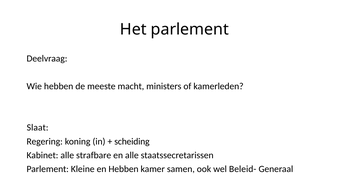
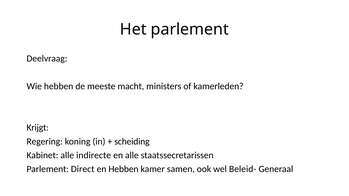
Slaat: Slaat -> Krijgt (38, 128)
strafbare: strafbare -> indirecte (94, 155)
Kleine: Kleine -> Direct (83, 169)
